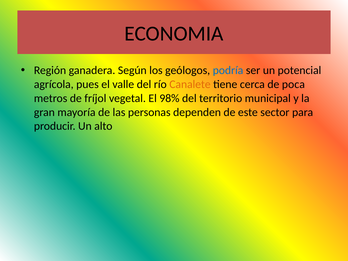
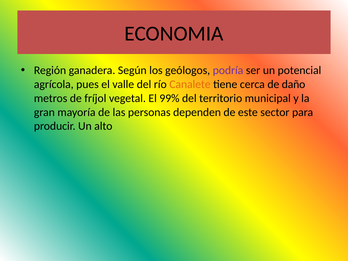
podría colour: blue -> purple (228, 70)
poca: poca -> daño (294, 84)
98%: 98% -> 99% (169, 98)
